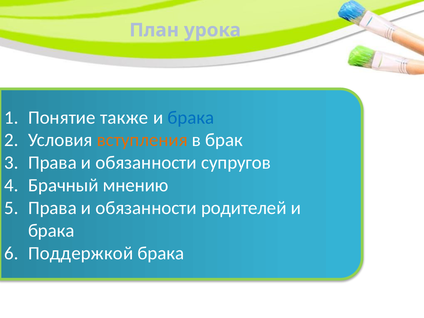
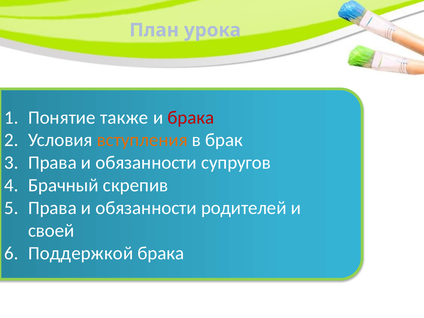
брака colour: blue -> red (191, 117)
мнению: мнению -> скрепив (136, 185)
брака: брака -> своей (51, 231)
